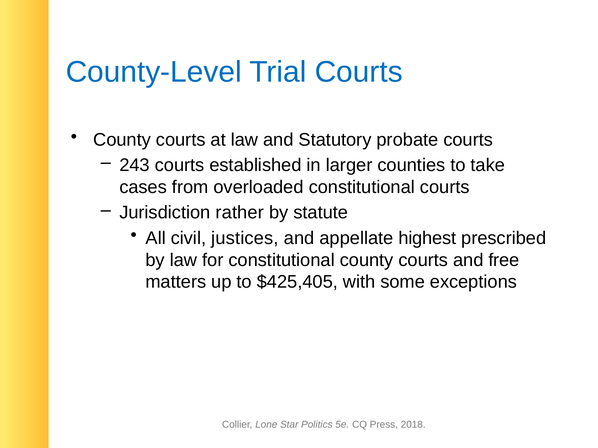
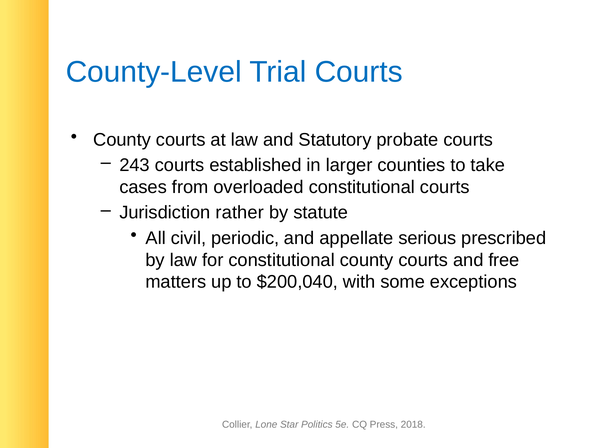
justices: justices -> periodic (245, 238)
highest: highest -> serious (427, 238)
$425,405: $425,405 -> $200,040 (297, 282)
